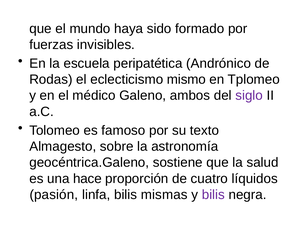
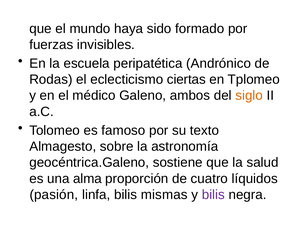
mismo: mismo -> ciertas (186, 79)
siglo colour: purple -> orange (249, 95)
hace: hace -> alma (87, 178)
